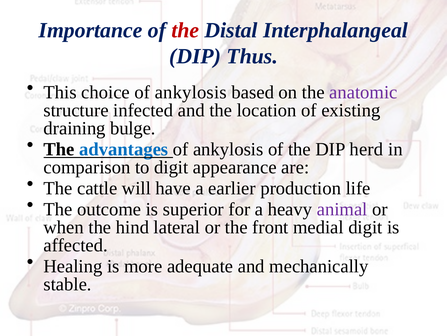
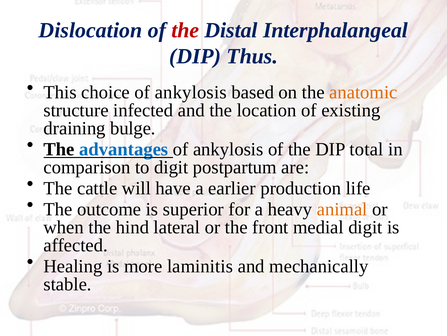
Importance: Importance -> Dislocation (90, 30)
anatomic colour: purple -> orange (363, 92)
herd: herd -> total (366, 149)
appearance: appearance -> postpartum (235, 167)
animal colour: purple -> orange (342, 209)
adequate: adequate -> laminitis (200, 266)
